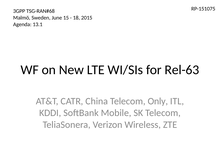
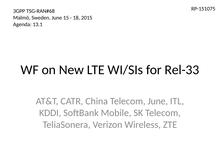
Rel-63: Rel-63 -> Rel-33 (182, 70)
Telecom Only: Only -> June (158, 101)
